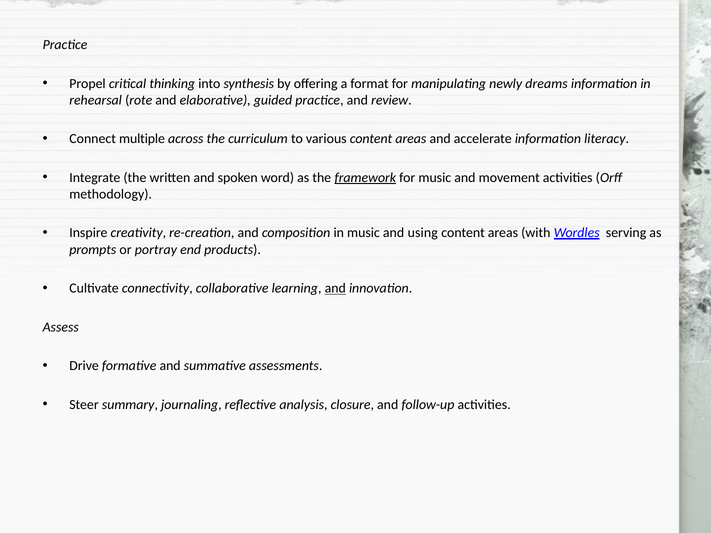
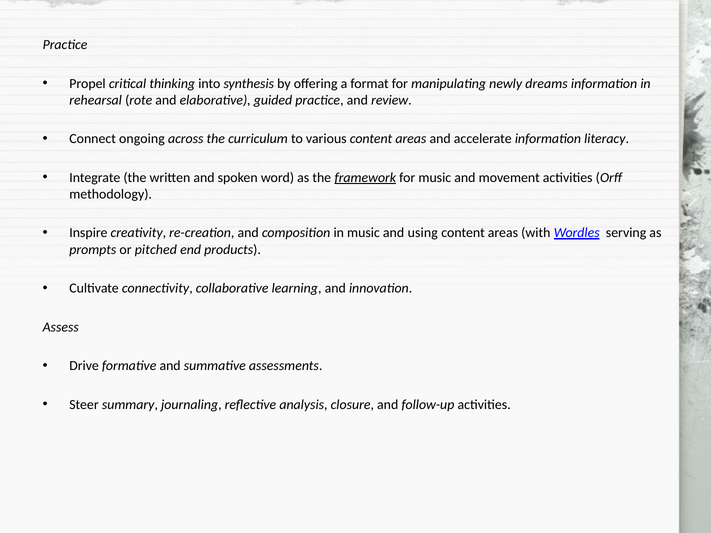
multiple: multiple -> ongoing (142, 139)
portray: portray -> pitched (156, 250)
and underline: present -> none (335, 289)
